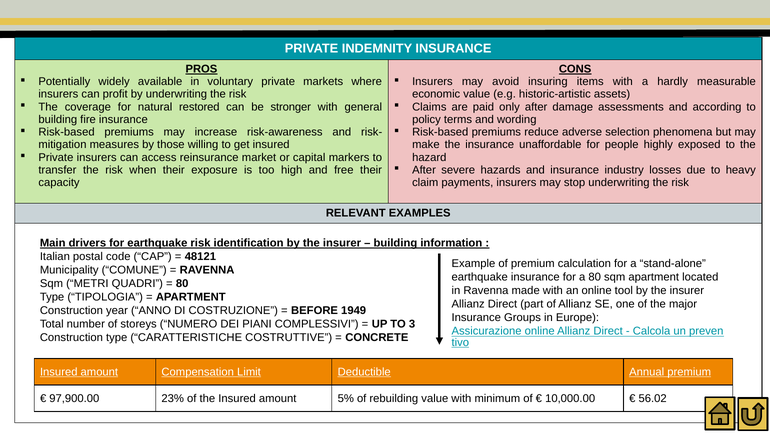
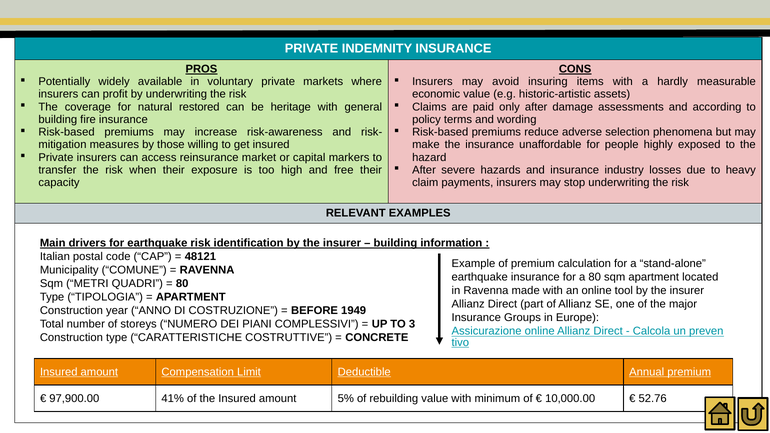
stronger: stronger -> heritage (291, 107)
23%: 23% -> 41% (173, 399)
56.02: 56.02 -> 52.76 (653, 399)
